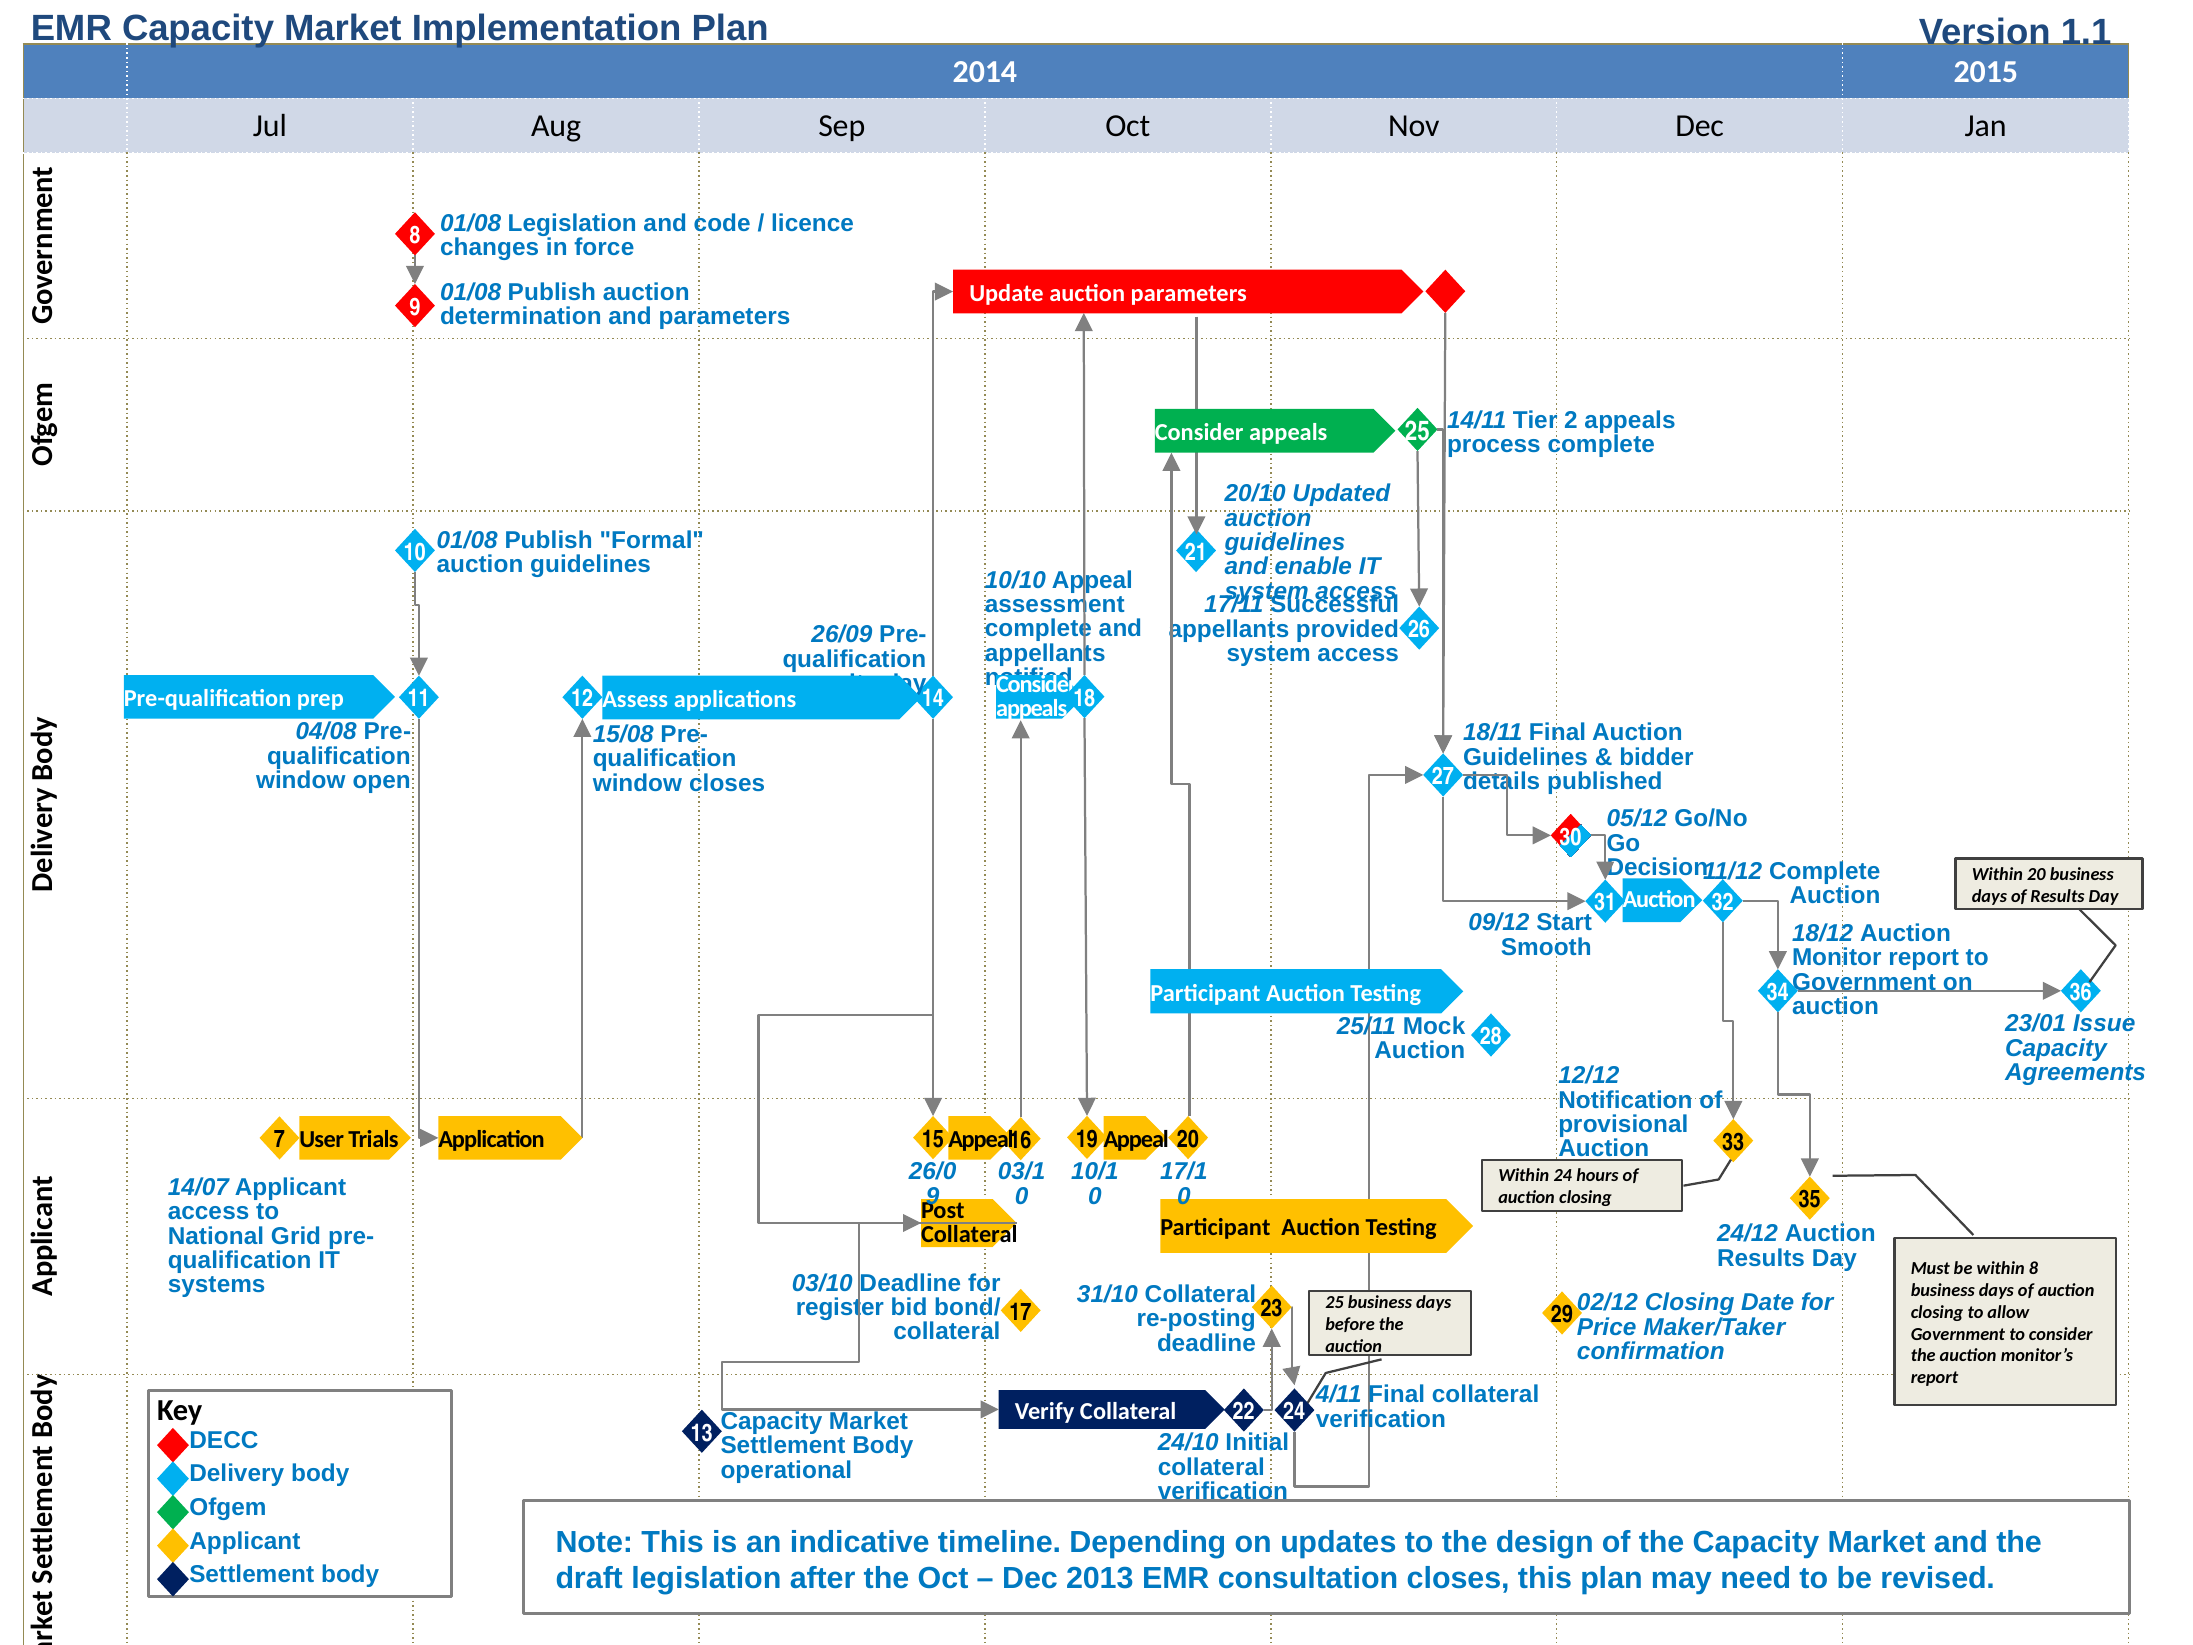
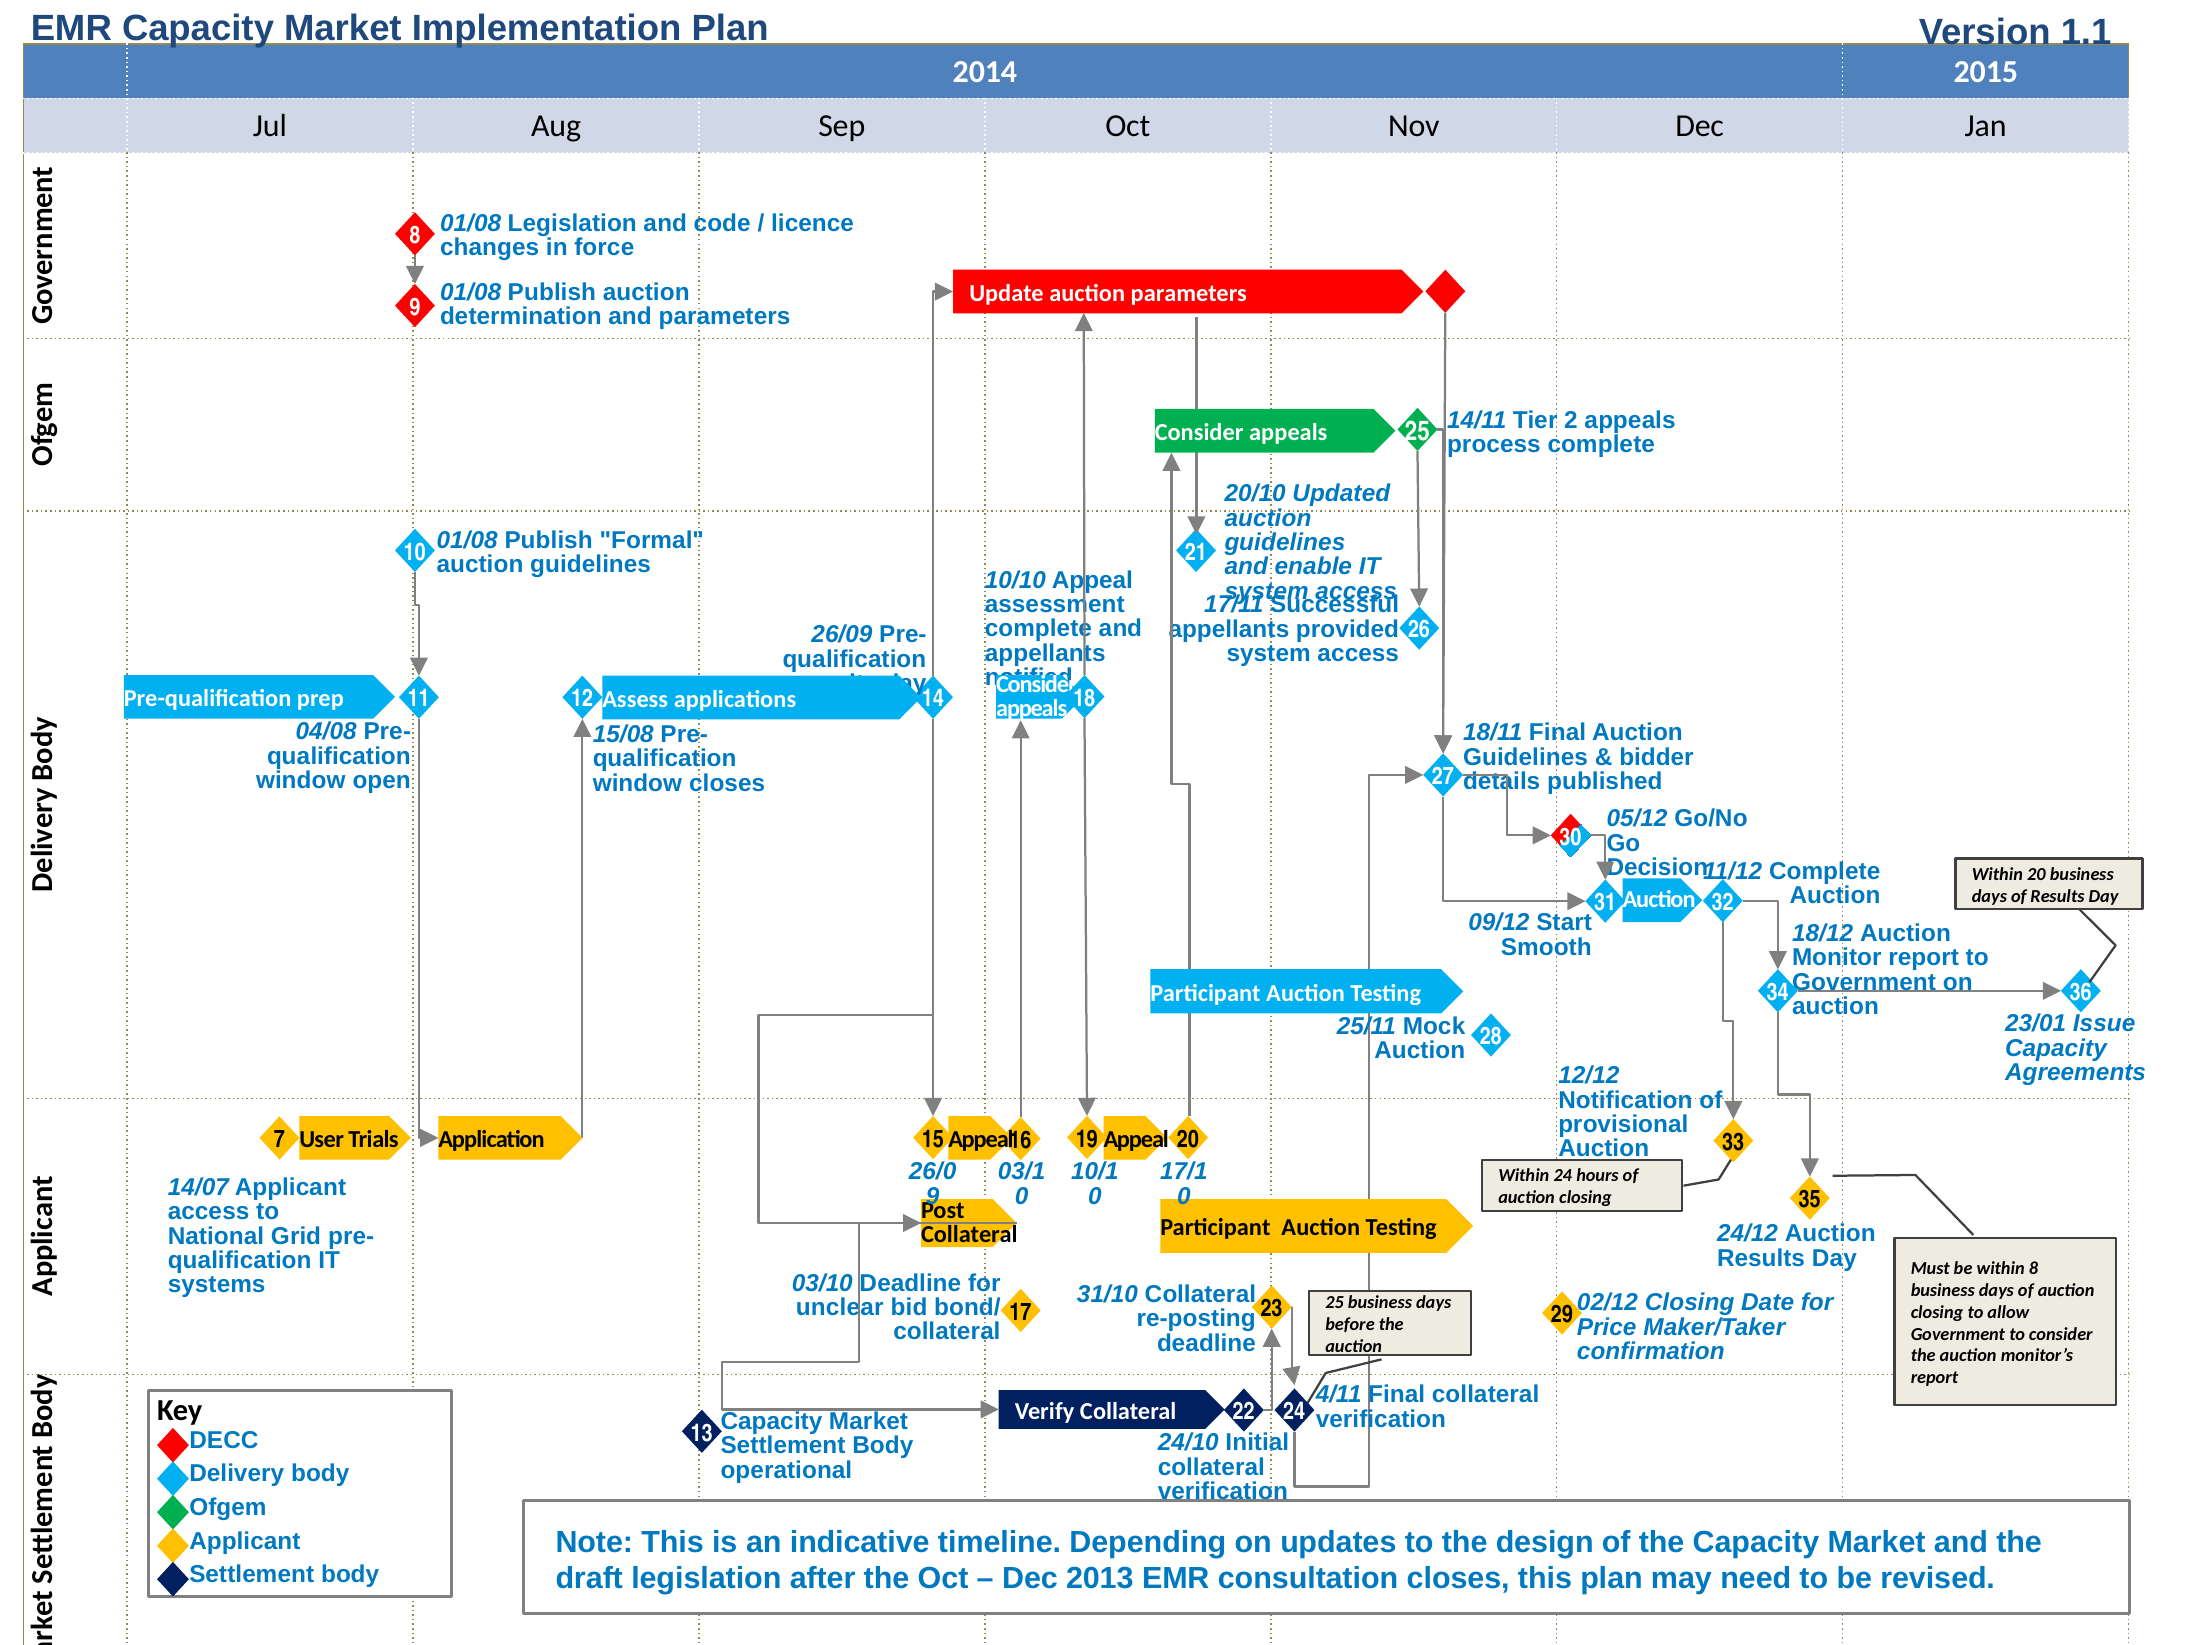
register: register -> unclear (840, 1307)
